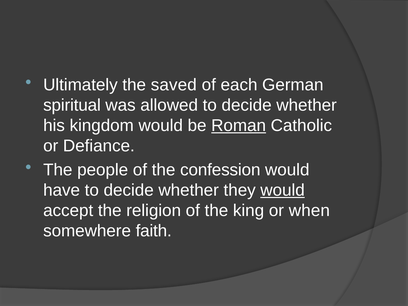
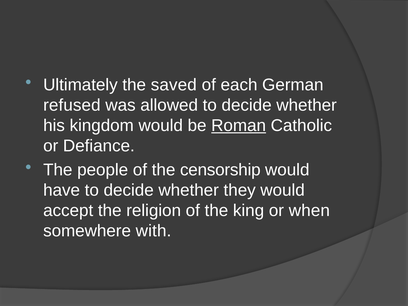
spiritual: spiritual -> refused (72, 105)
confession: confession -> censorship (220, 170)
would underline: present -> none (283, 190)
faith: faith -> with (154, 231)
